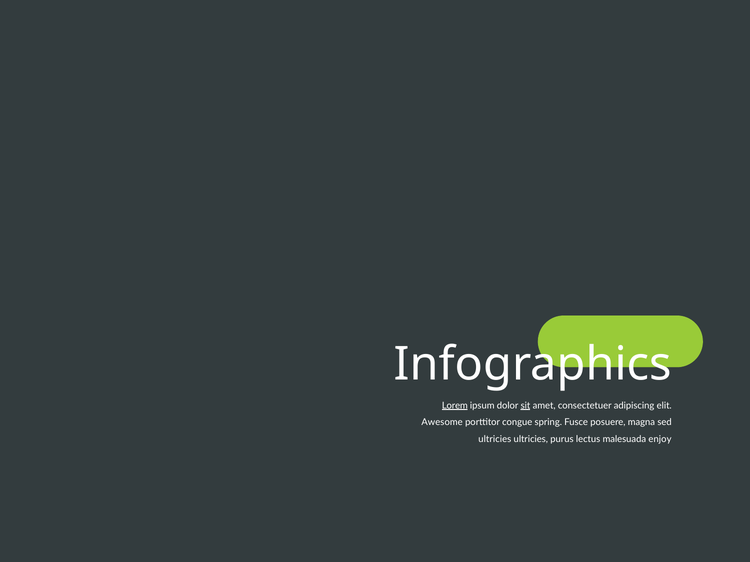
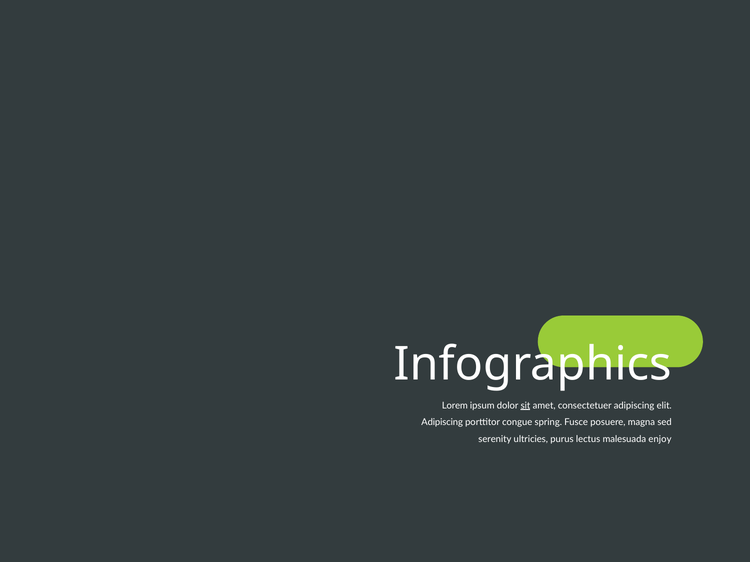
Lorem underline: present -> none (455, 406)
Awesome: Awesome -> Adipiscing (442, 423)
ultricies: ultricies -> serenity (495, 440)
